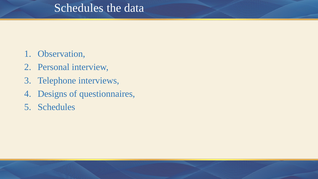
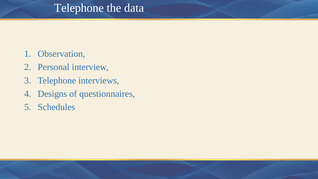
Schedules: Schedules -> Telephone (79, 8)
